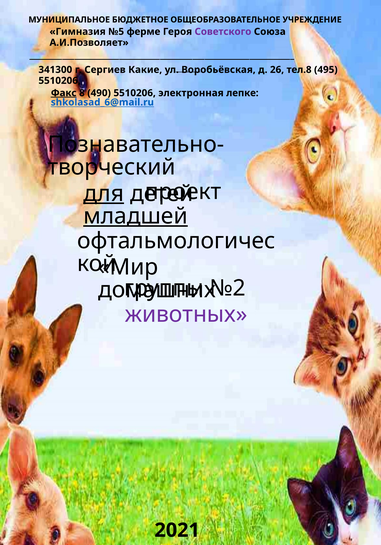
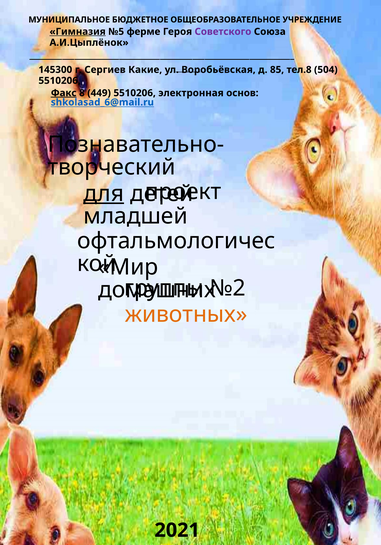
Гимназия underline: none -> present (78, 32)
А.И.Позволяет: А.И.Позволяет -> А.И.Цыплёнок (89, 43)
341300: 341300 -> 145300 (55, 70)
26: 26 -> 85 (277, 70)
495: 495 -> 504 (326, 70)
490: 490 -> 449 (99, 93)
лепке: лепке -> основ (242, 93)
младшей underline: present -> none (135, 216)
животных colour: purple -> orange (186, 315)
